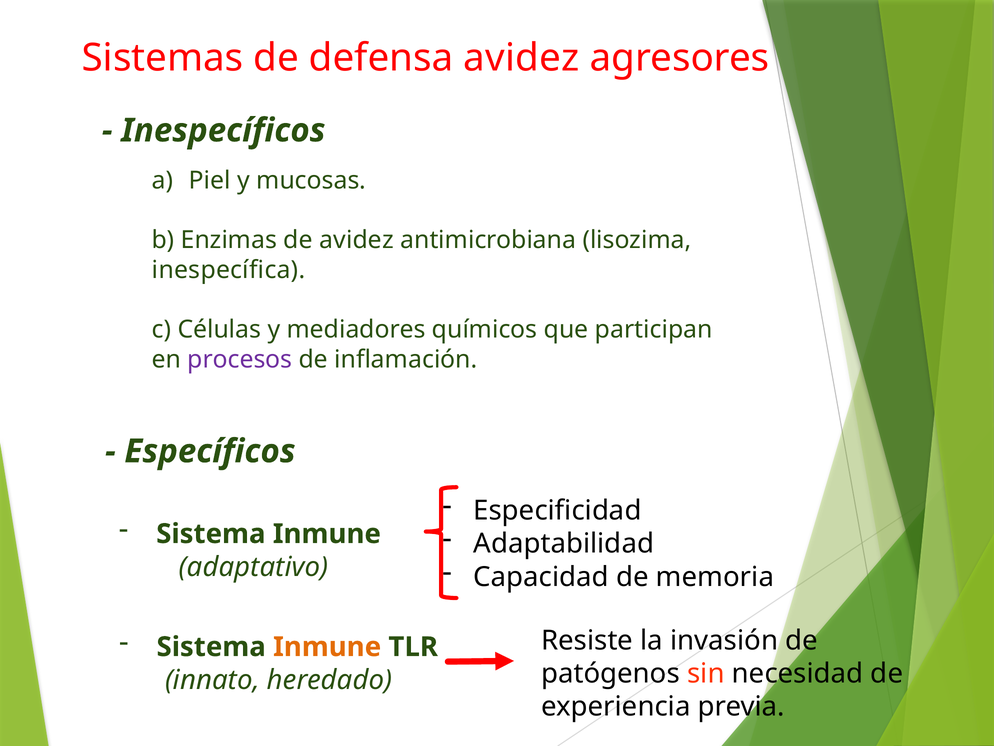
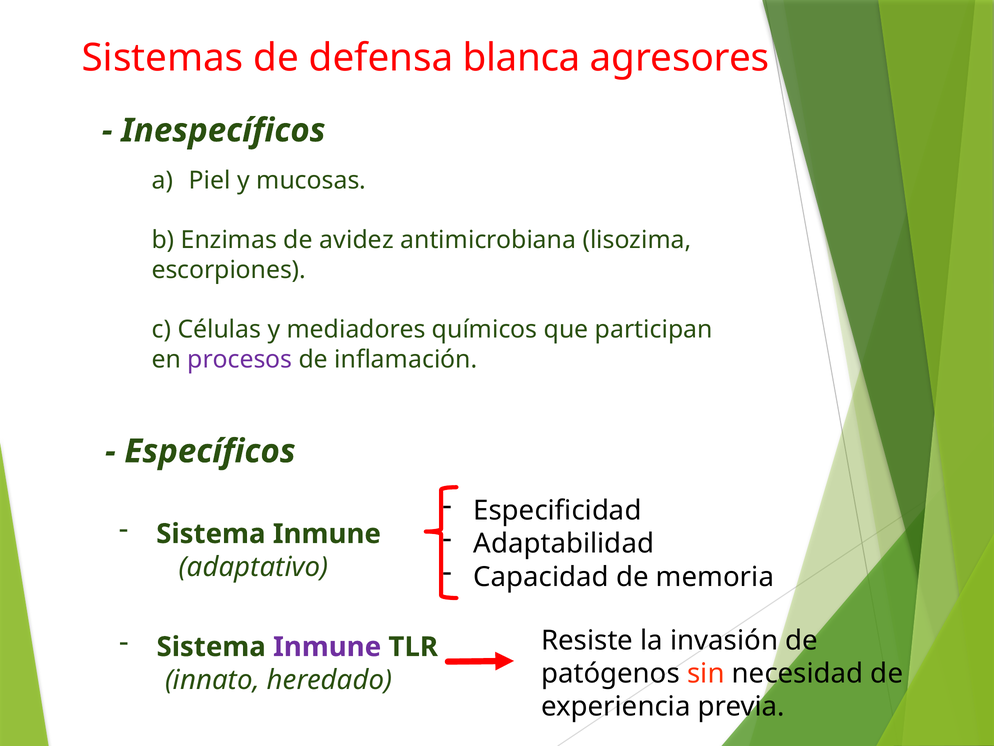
defensa avidez: avidez -> blanca (522, 58)
inespecífica: inespecífica -> escorpiones (229, 270)
Inmune colour: orange -> purple (327, 647)
